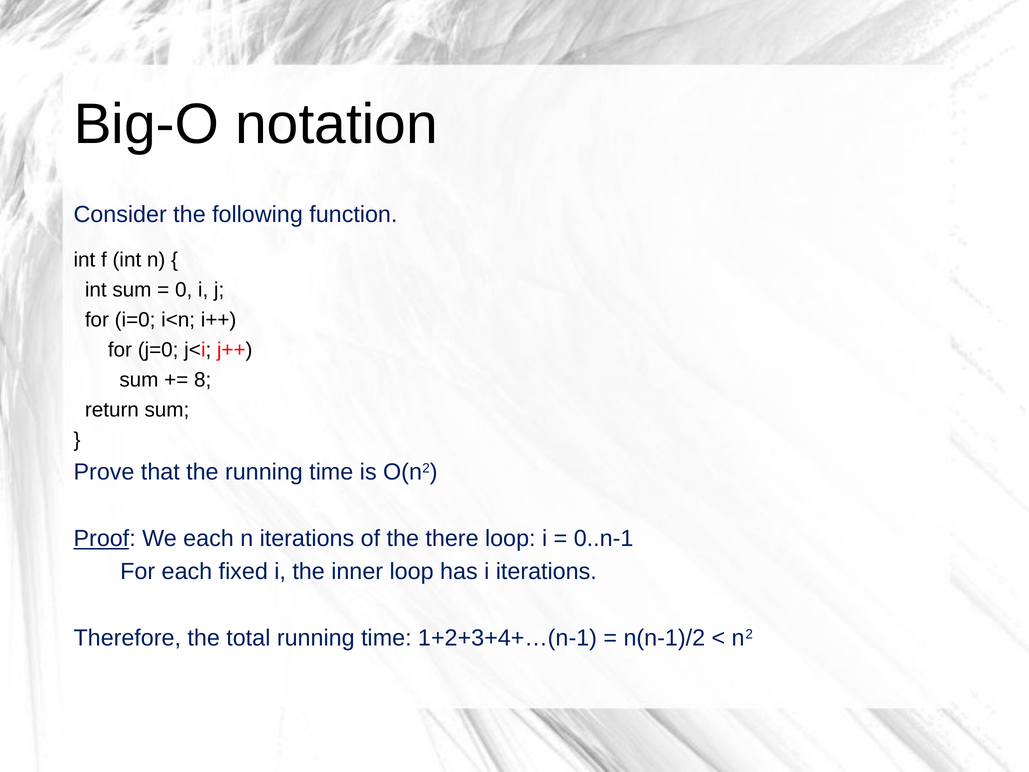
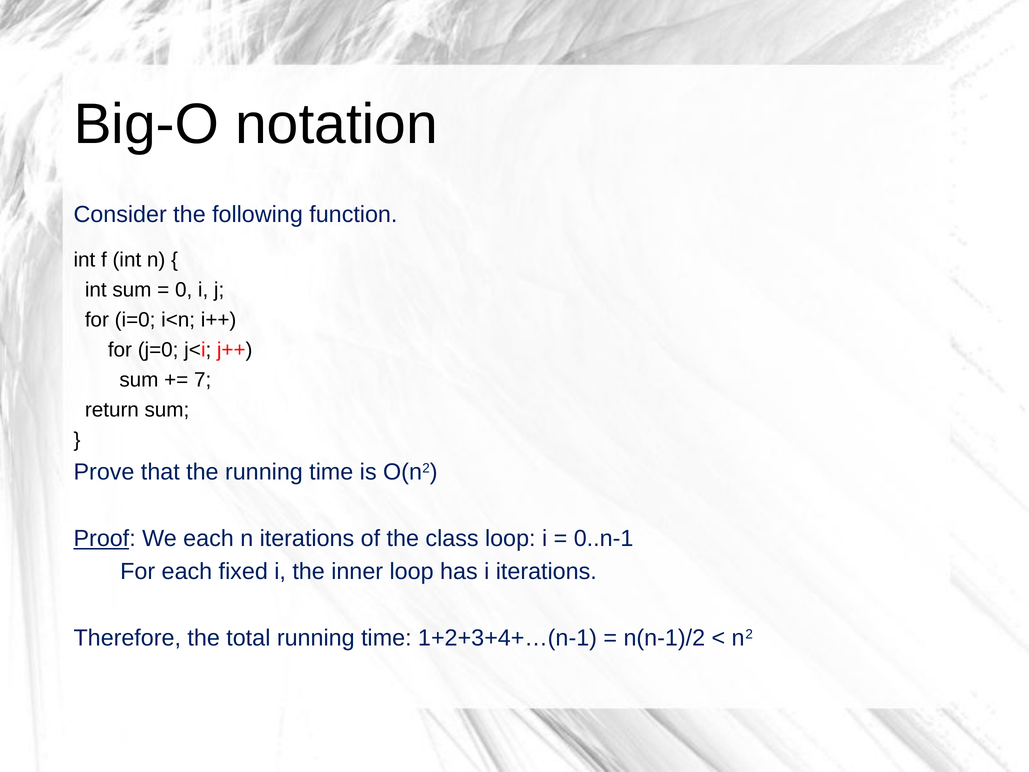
8: 8 -> 7 (203, 380)
there: there -> class (452, 538)
